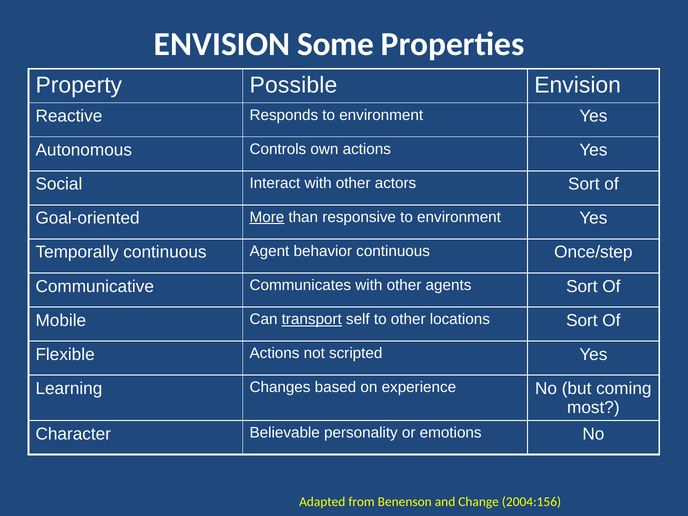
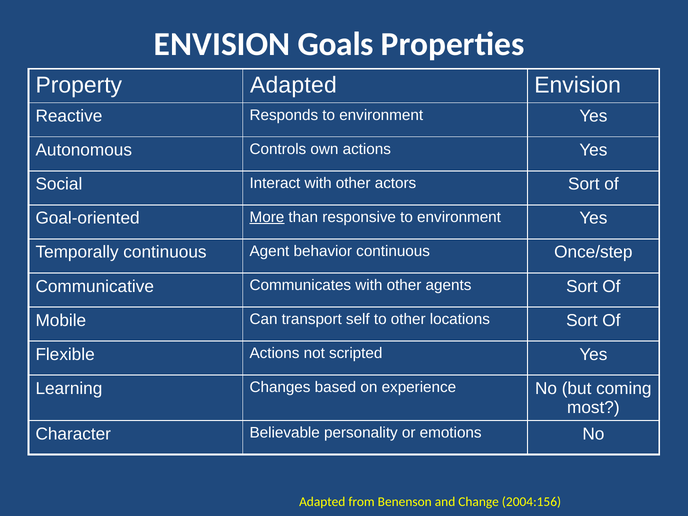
Some: Some -> Goals (336, 44)
Property Possible: Possible -> Adapted (293, 85)
transport underline: present -> none (312, 319)
